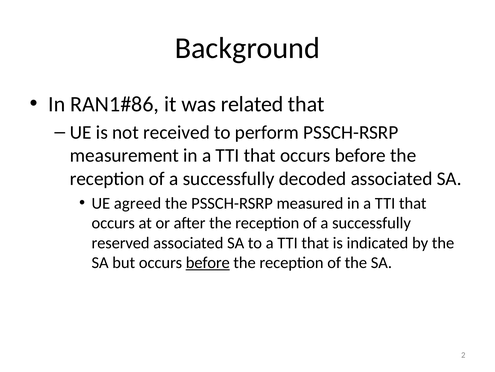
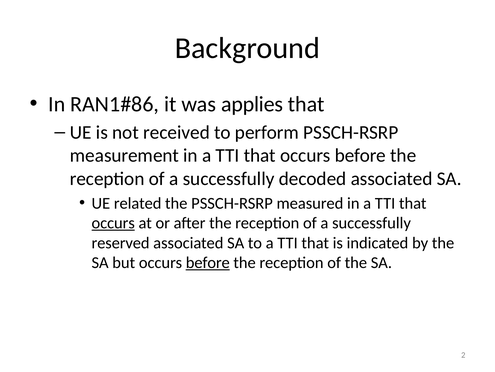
related: related -> applies (252, 104)
agreed: agreed -> related (138, 203)
occurs underline: none -> present (113, 223)
